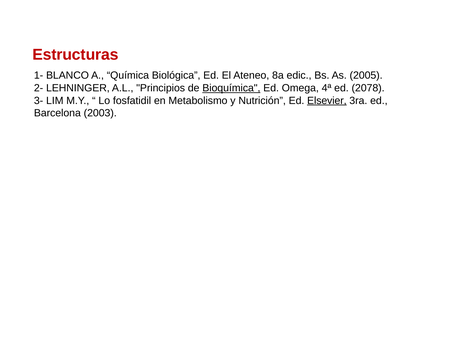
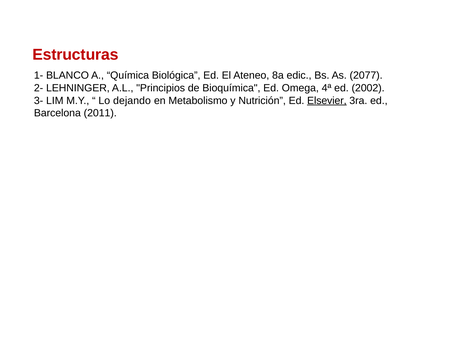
2005: 2005 -> 2077 (366, 75)
Bioquímica underline: present -> none (231, 88)
2078: 2078 -> 2002 (368, 88)
fosfatidil: fosfatidil -> dejando (132, 100)
2003: 2003 -> 2011 (100, 113)
